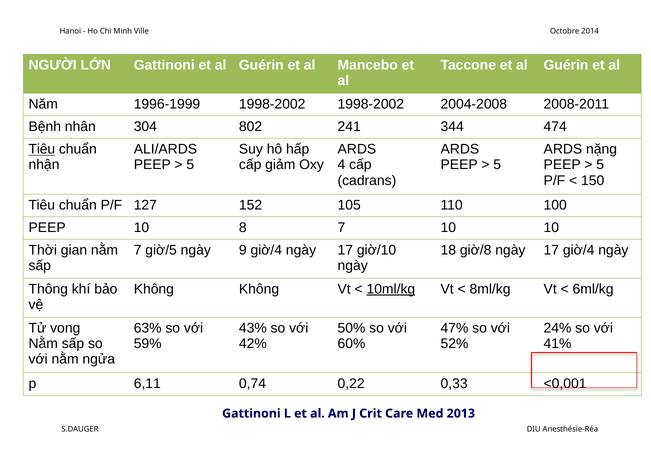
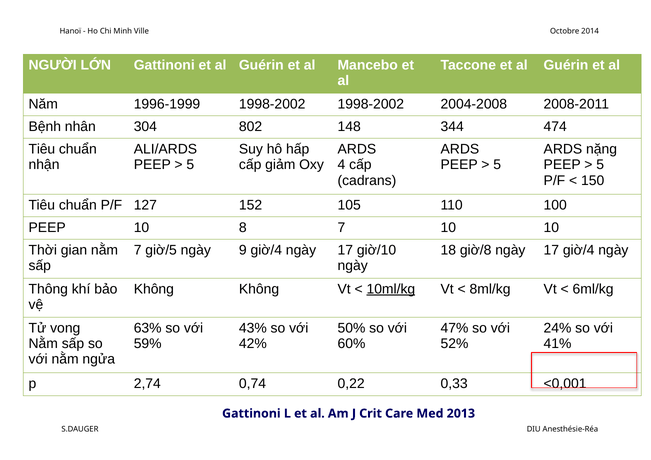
241: 241 -> 148 (349, 127)
Tiêu underline: present -> none (42, 149)
6,11: 6,11 -> 2,74 (147, 384)
